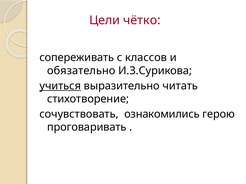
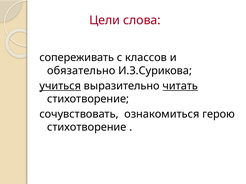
чётко: чётко -> слова (142, 20)
читать underline: none -> present (180, 86)
ознакомились: ознакомились -> ознакомиться (162, 114)
проговаривать: проговаривать -> стихотворение (87, 128)
